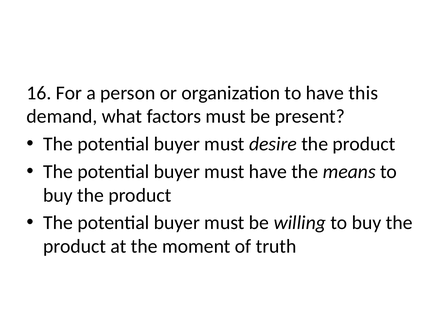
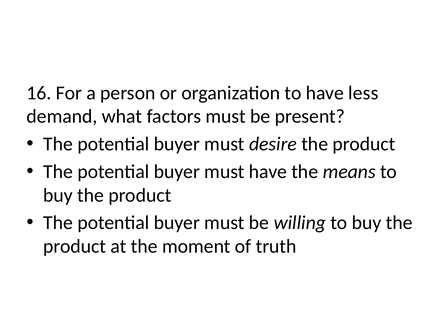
this: this -> less (363, 93)
